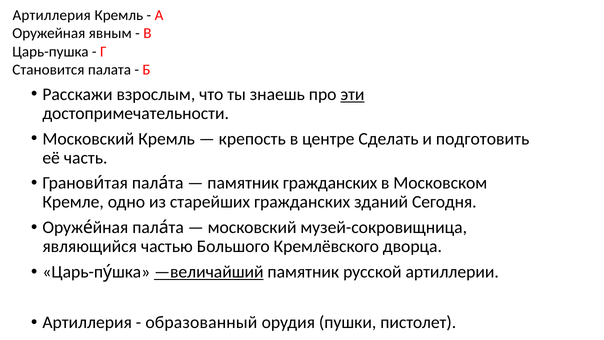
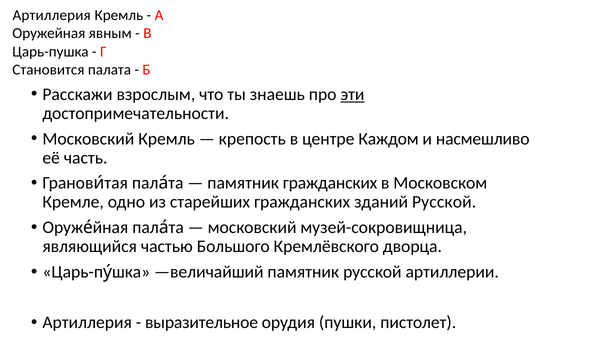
Сделать: Сделать -> Каждом (389, 139)
подготовить: подготовить -> насмешливо (483, 139)
зданий Сегодня: Сегодня -> Русской (444, 202)
—величайший underline: present -> none (209, 272)
образованный: образованный -> выразительное (202, 322)
